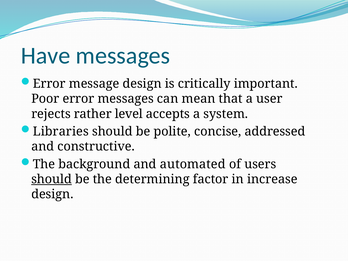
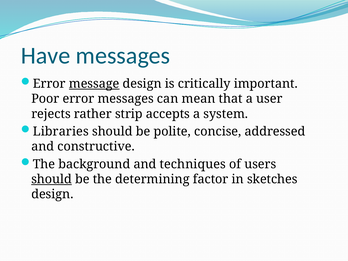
message underline: none -> present (94, 84)
level: level -> strip (129, 114)
automated: automated -> techniques (193, 164)
increase: increase -> sketches (272, 179)
